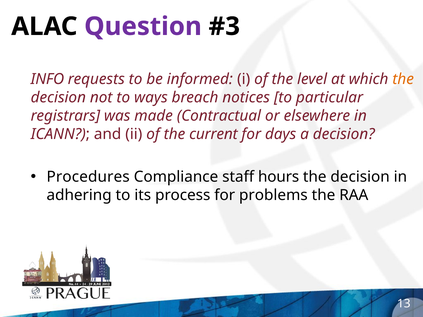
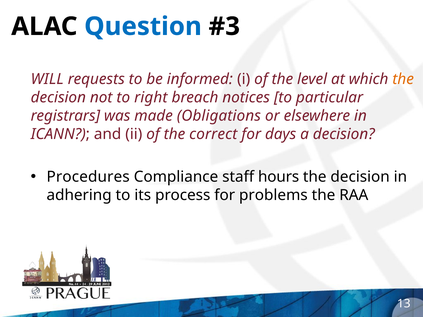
Question colour: purple -> blue (143, 26)
INFO: INFO -> WILL (47, 79)
ways: ways -> right (151, 98)
Contractual: Contractual -> Obligations (219, 116)
current: current -> correct (213, 134)
